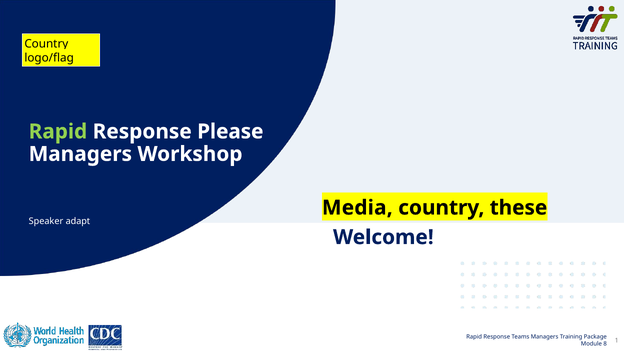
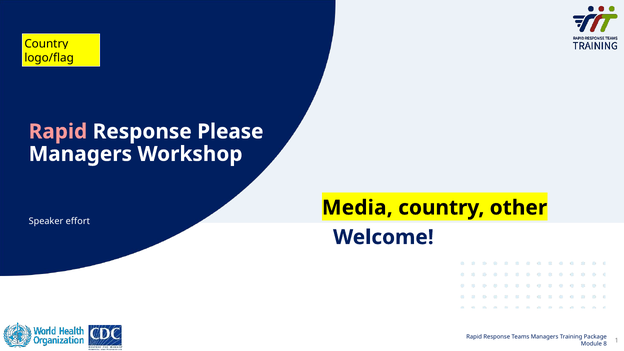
Rapid colour: light green -> pink (58, 132)
these: these -> other (518, 208)
adapt: adapt -> effort (78, 221)
